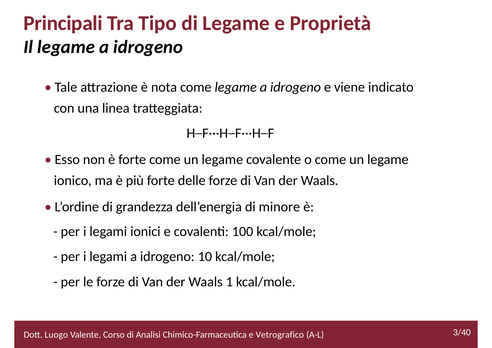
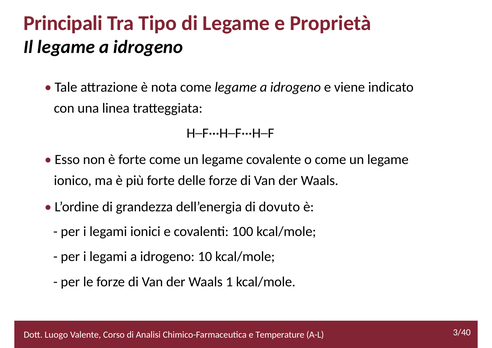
minore: minore -> dovuto (279, 207)
Vetrografico: Vetrografico -> Temperature (280, 335)
